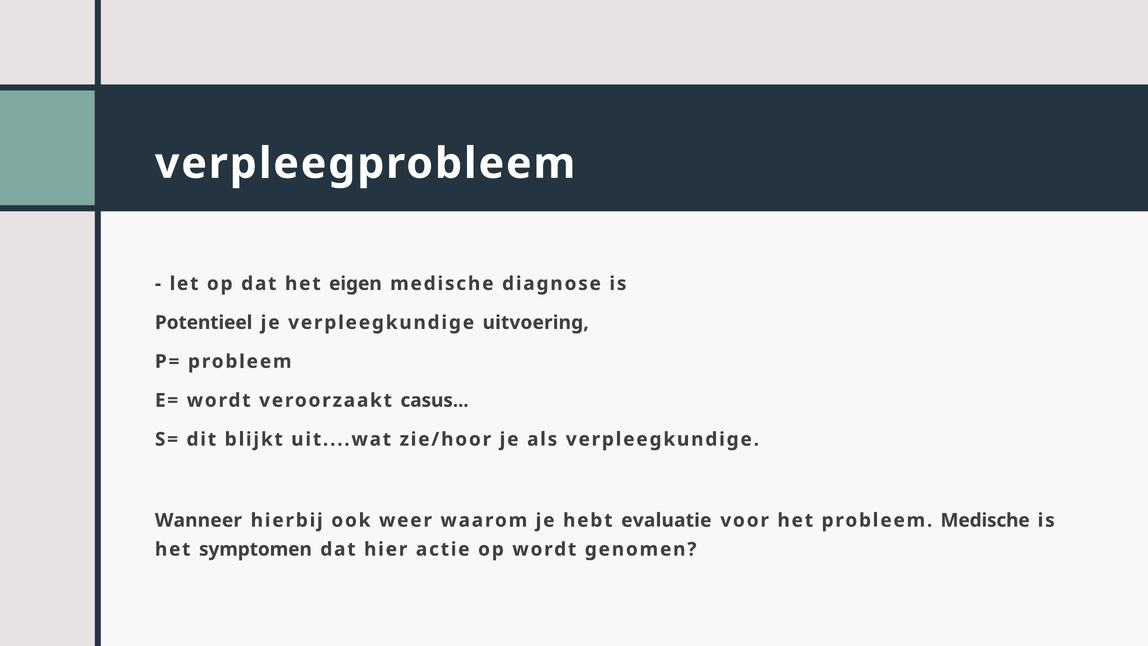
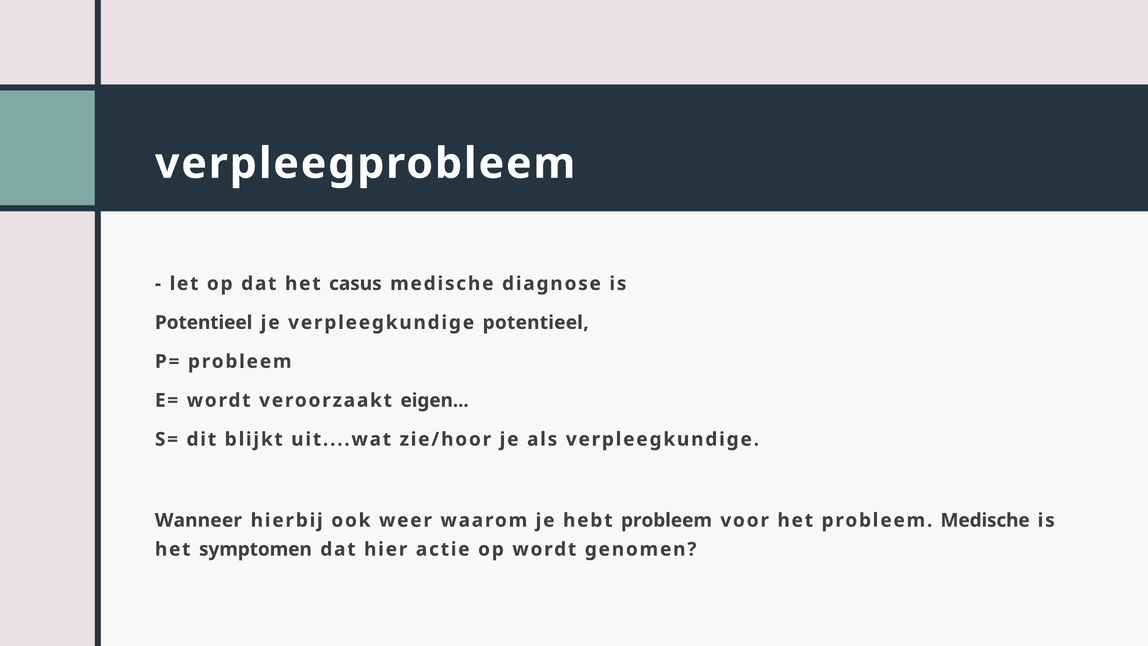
eigen: eigen -> casus (355, 284)
verpleegkundige uitvoering: uitvoering -> potentieel (536, 322)
casus: casus -> eigen (435, 400)
hebt evaluatie: evaluatie -> probleem (666, 520)
